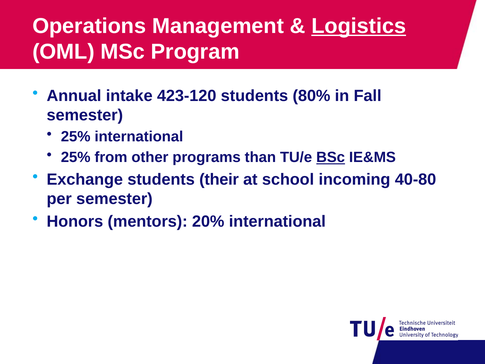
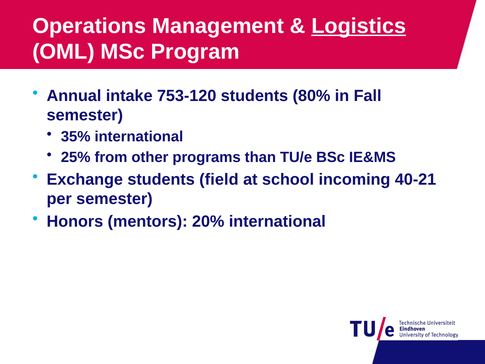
423-120: 423-120 -> 753-120 (187, 96)
25%: 25% -> 35% (76, 137)
BSc underline: present -> none (331, 157)
their: their -> field (219, 179)
40-80: 40-80 -> 40-21 (416, 179)
